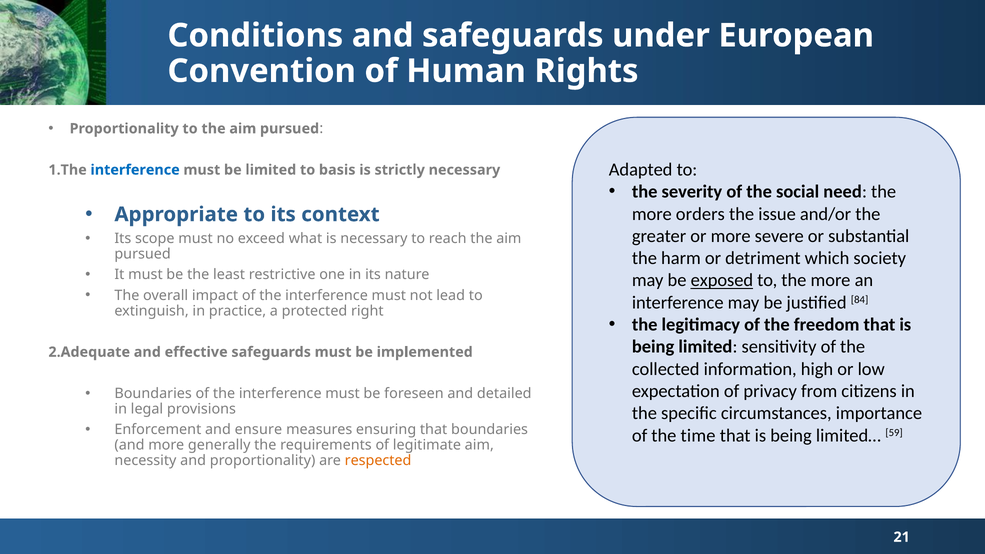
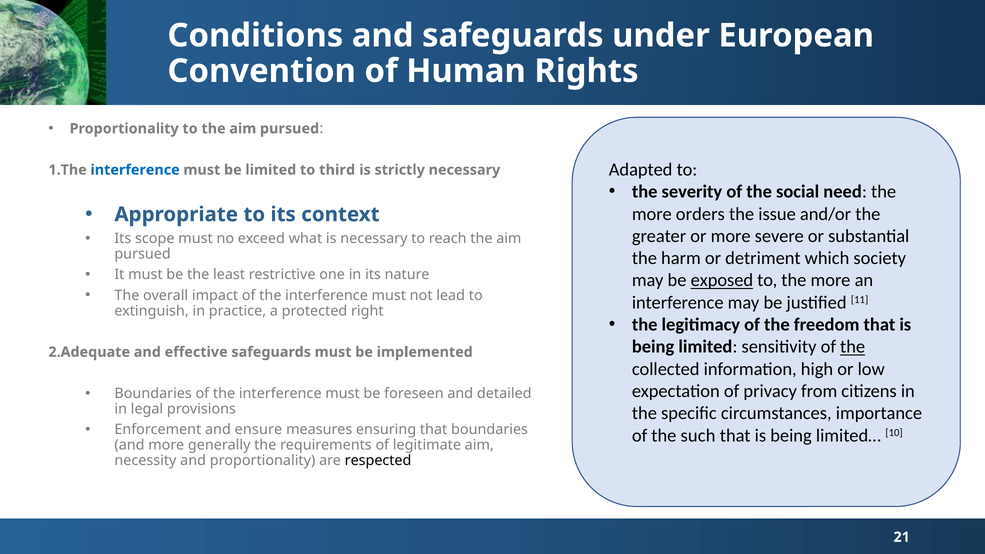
basis: basis -> third (337, 170)
84: 84 -> 11 (860, 300)
the underline: none -> present (853, 347)
time: time -> such (698, 436)
59: 59 -> 10 (894, 433)
respected colour: orange -> black (378, 461)
